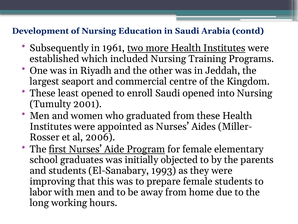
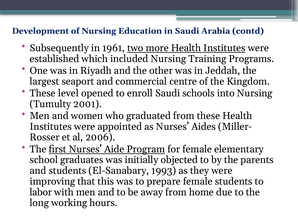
least: least -> level (68, 93)
Saudi opened: opened -> schools (199, 93)
